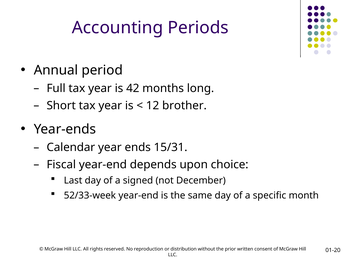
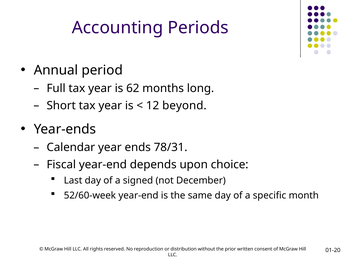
42: 42 -> 62 (133, 89)
brother: brother -> beyond (184, 106)
15/31: 15/31 -> 78/31 (171, 148)
52/33-week: 52/33-week -> 52/60-week (90, 196)
